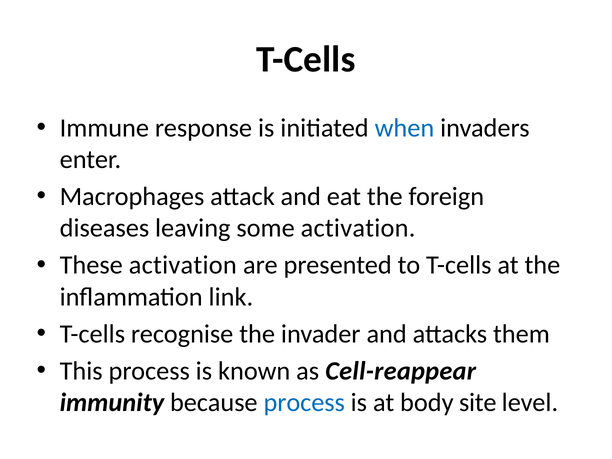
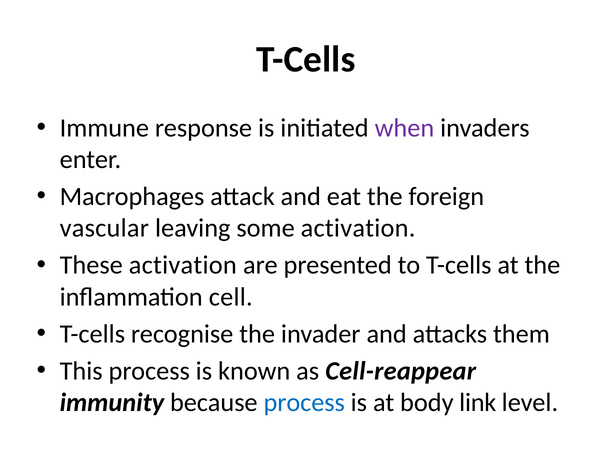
when colour: blue -> purple (404, 128)
diseases: diseases -> vascular (104, 228)
link: link -> cell (231, 297)
site: site -> link (478, 403)
